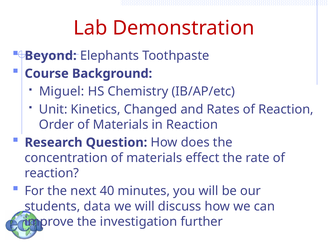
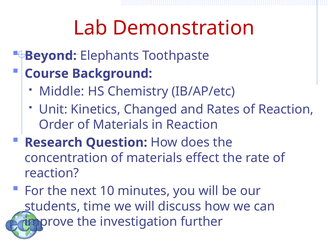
Miguel: Miguel -> Middle (62, 91)
40: 40 -> 10 (107, 191)
data: data -> time (97, 206)
